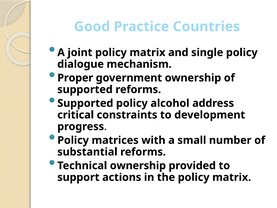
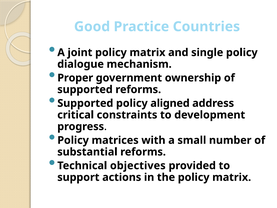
alcohol: alcohol -> aligned (170, 103)
Technical ownership: ownership -> objectives (138, 165)
